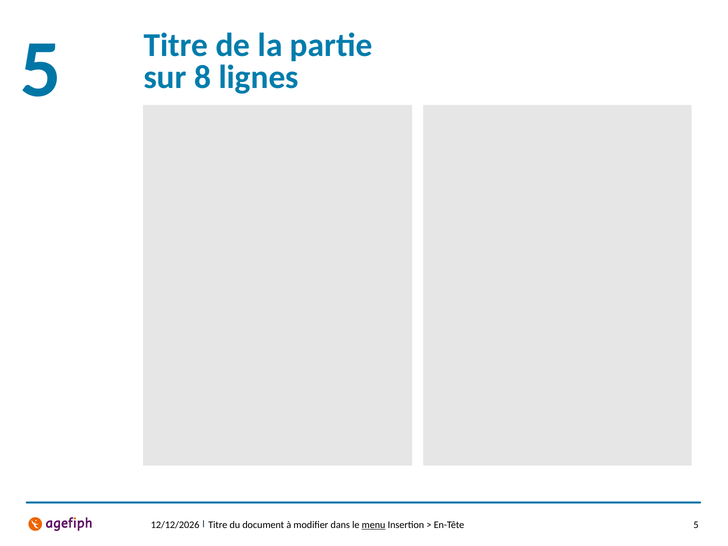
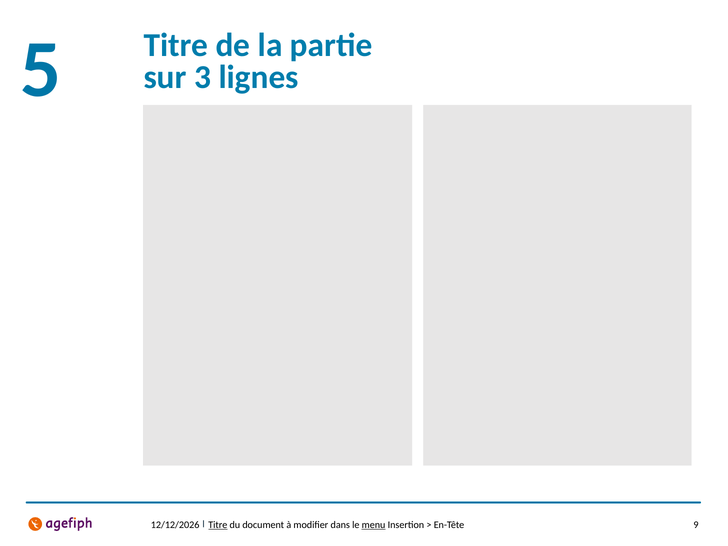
8: 8 -> 3 (203, 77)
Titre underline: none -> present (218, 525)
En-Tête 5: 5 -> 9 (696, 525)
